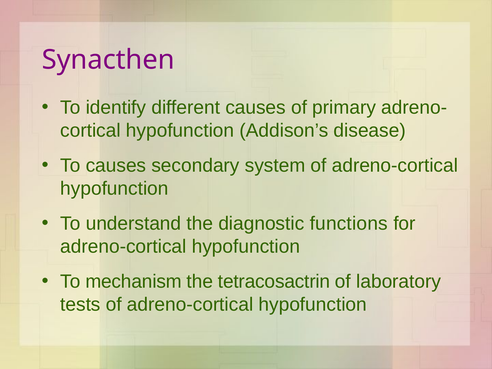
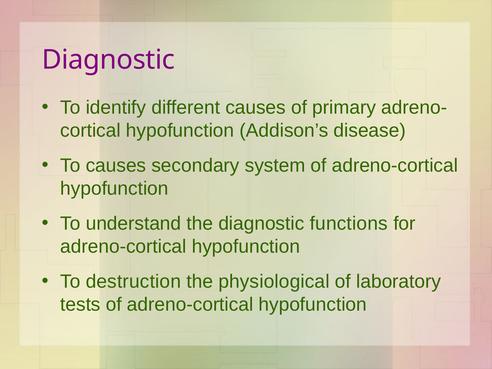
Synacthen: Synacthen -> Diagnostic (108, 60)
mechanism: mechanism -> destruction (133, 281)
tetracosactrin: tetracosactrin -> physiological (274, 281)
